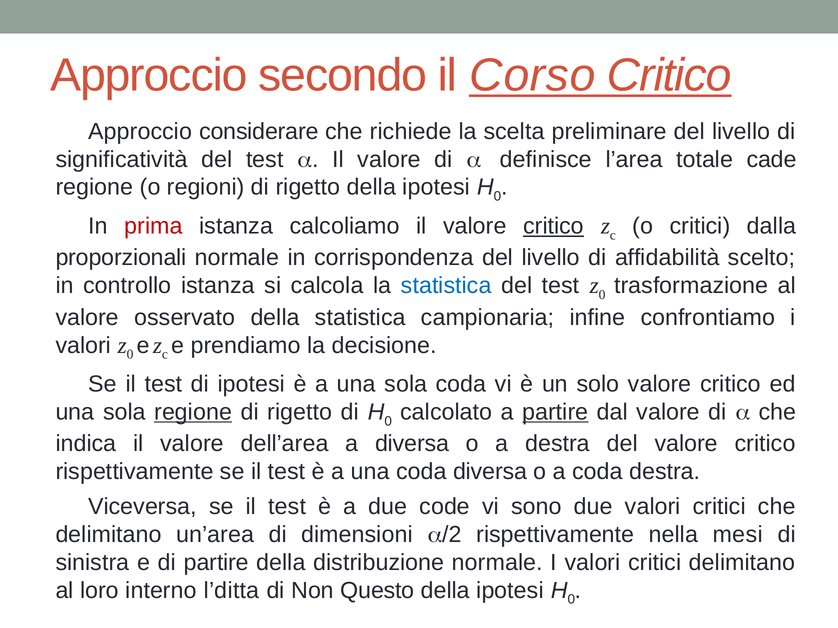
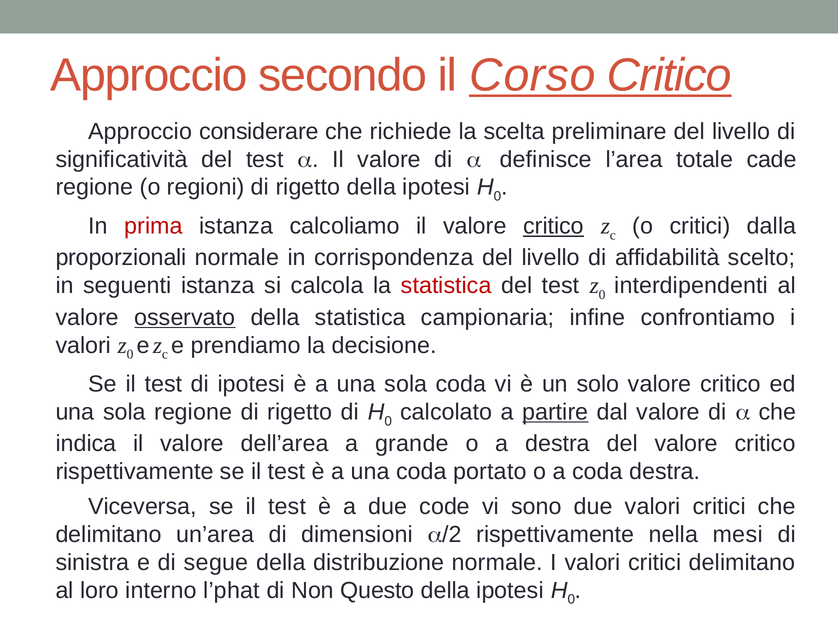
controllo: controllo -> seguenti (127, 286)
statistica colour: blue -> red (446, 286)
trasformazione: trasformazione -> interdipendenti (691, 286)
osservato underline: none -> present (185, 318)
regione underline: present -> none (193, 412)
a diversa: diversa -> grande (412, 444)
coda diversa: diversa -> portato (490, 472)
di partire: partire -> segue (216, 563)
l’ditta: l’ditta -> l’phat (231, 591)
